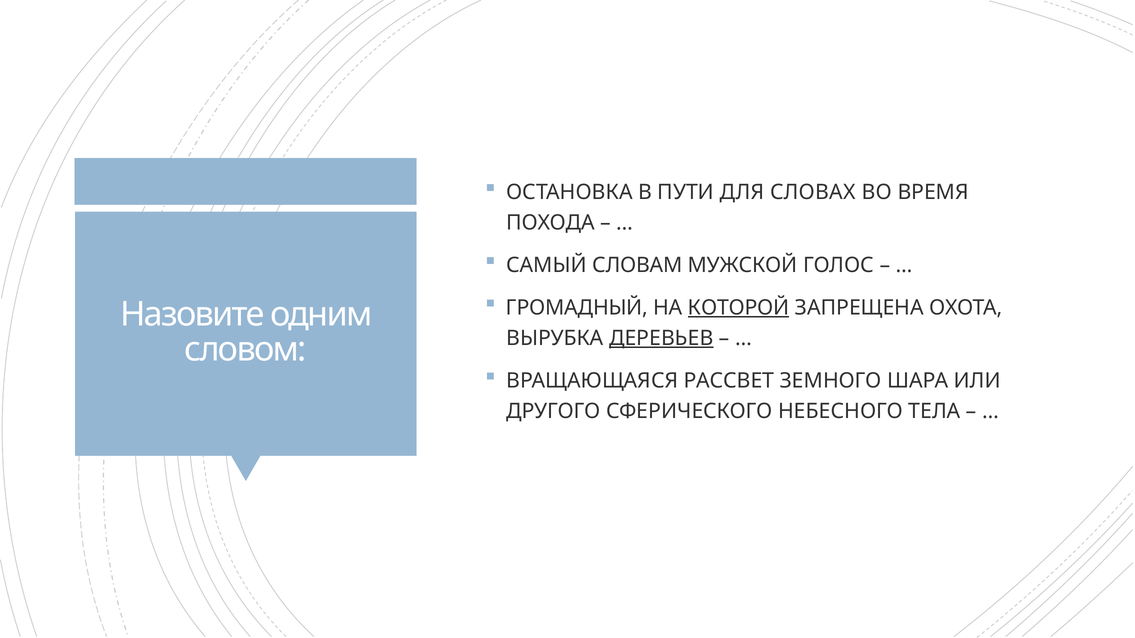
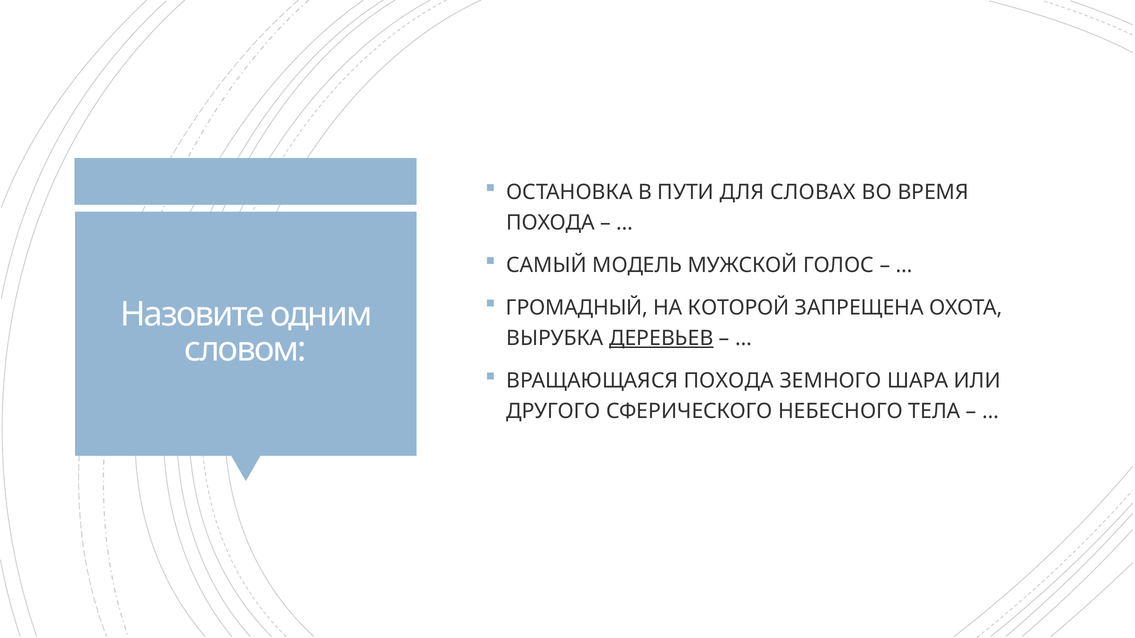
СЛОВАМ: СЛОВАМ -> МОДЕЛЬ (637, 265)
КОТОРОЙ underline: present -> none (739, 308)
ВРАЩАЮЩАЯСЯ РАССВЕТ: РАССВЕТ -> ПОХОДА (729, 381)
